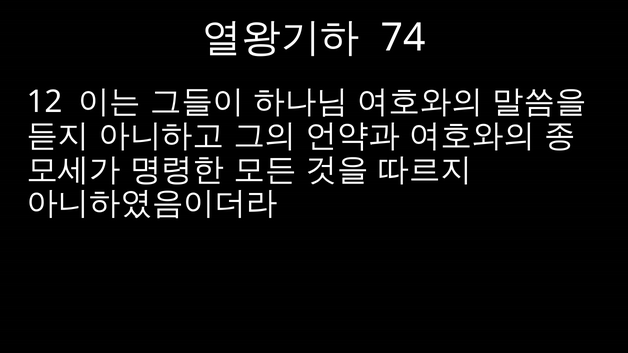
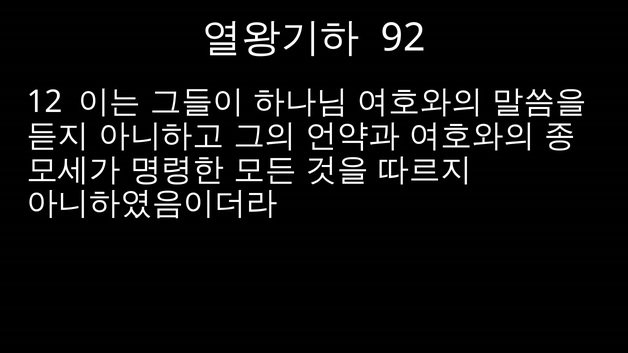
74: 74 -> 92 (403, 38)
